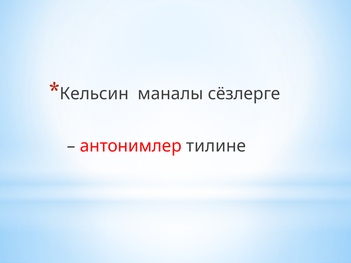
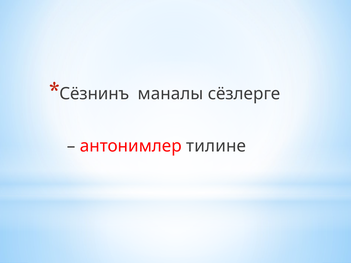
Кельсин: Кельсин -> Сёзнинъ (94, 94)
